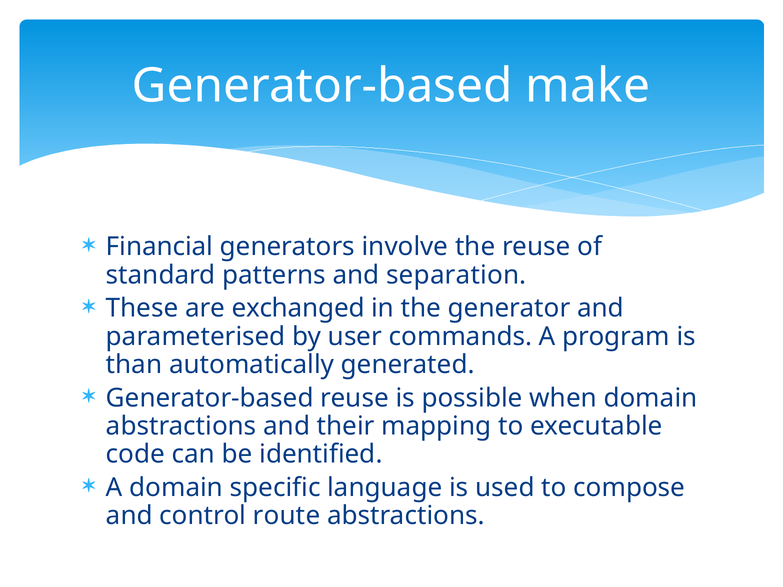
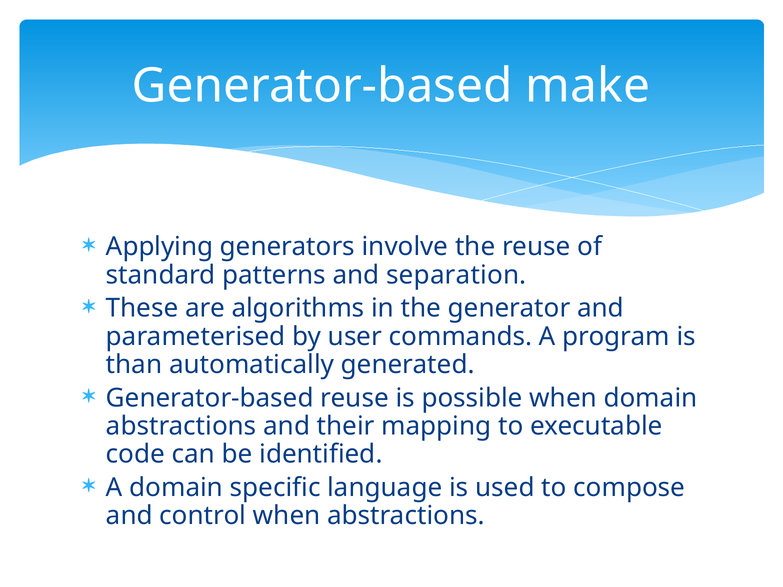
Financial: Financial -> Applying (160, 247)
exchanged: exchanged -> algorithms (298, 308)
control route: route -> when (287, 516)
